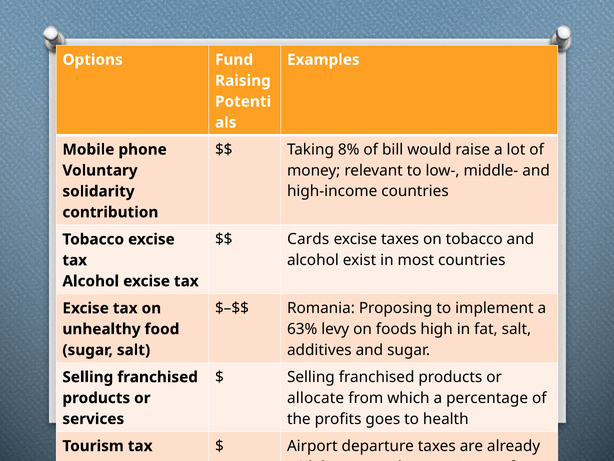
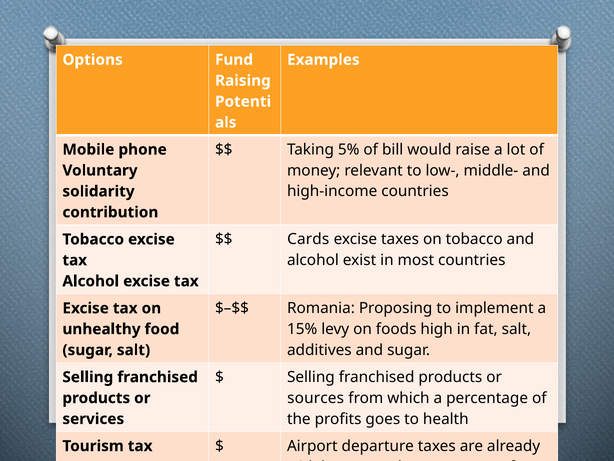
8%: 8% -> 5% (349, 149)
63%: 63% -> 15% (302, 329)
allocate: allocate -> sources (316, 398)
